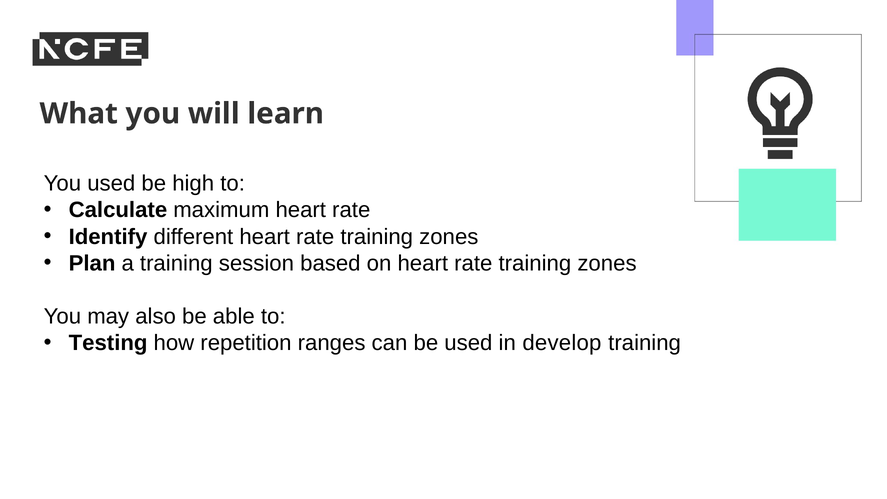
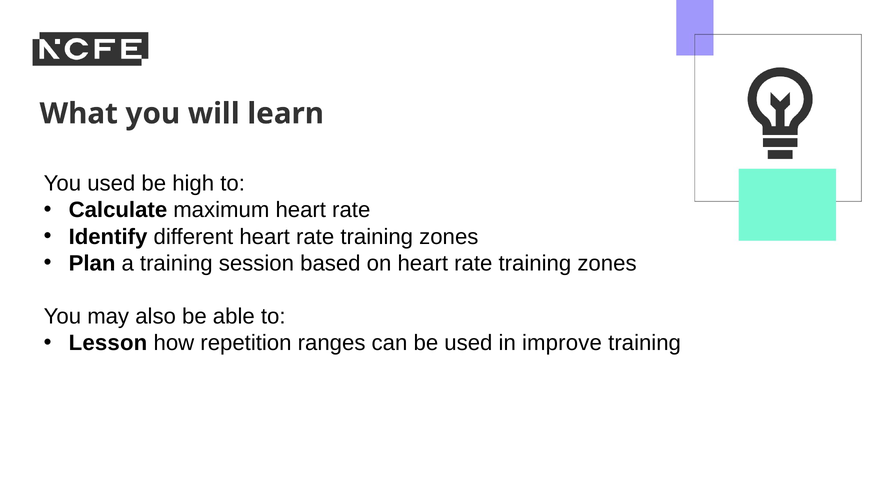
Testing: Testing -> Lesson (108, 343)
develop: develop -> improve (562, 343)
